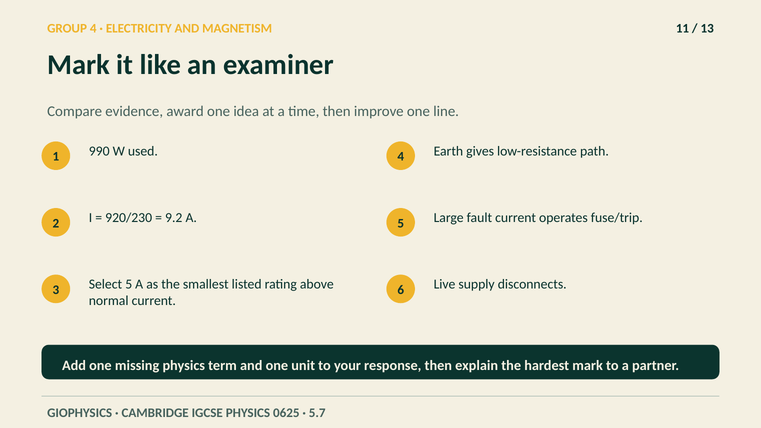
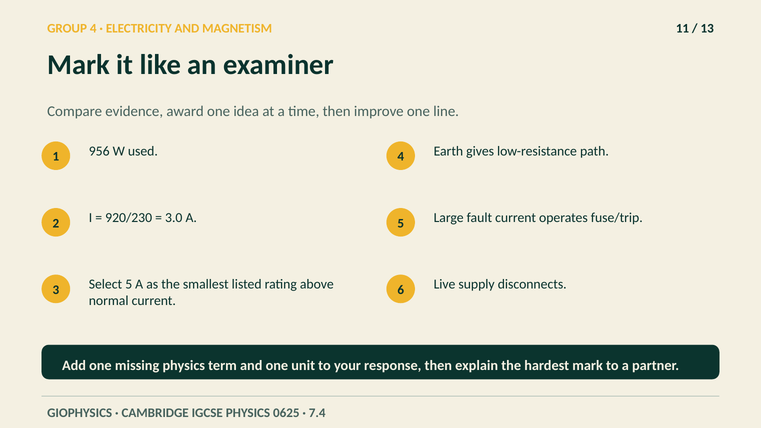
990: 990 -> 956 (99, 151)
9.2: 9.2 -> 3.0 (174, 218)
5.7: 5.7 -> 7.4 (317, 413)
